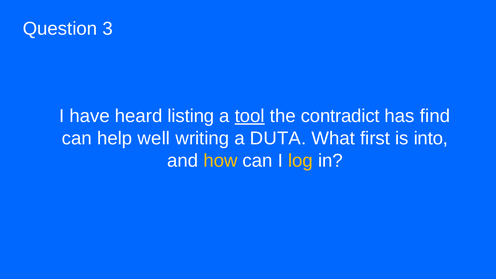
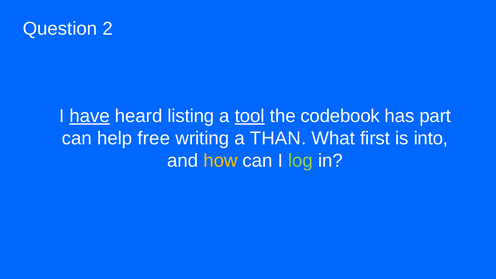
3: 3 -> 2 (108, 29)
have underline: none -> present (90, 116)
contradict: contradict -> codebook (340, 116)
find: find -> part (435, 116)
well: well -> free (154, 138)
DUTA: DUTA -> THAN (278, 138)
log colour: yellow -> light green (300, 161)
